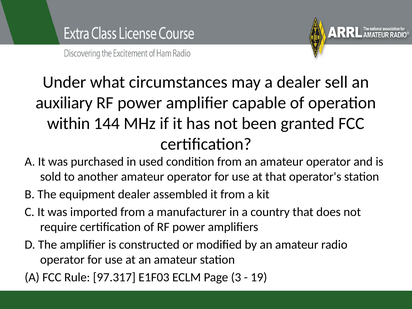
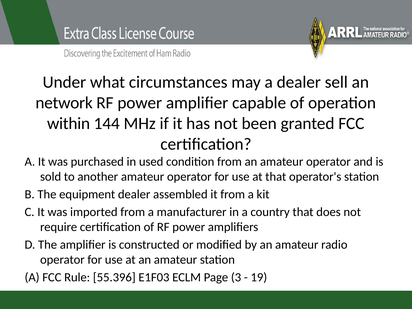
auxiliary: auxiliary -> network (64, 103)
97.317: 97.317 -> 55.396 (114, 277)
